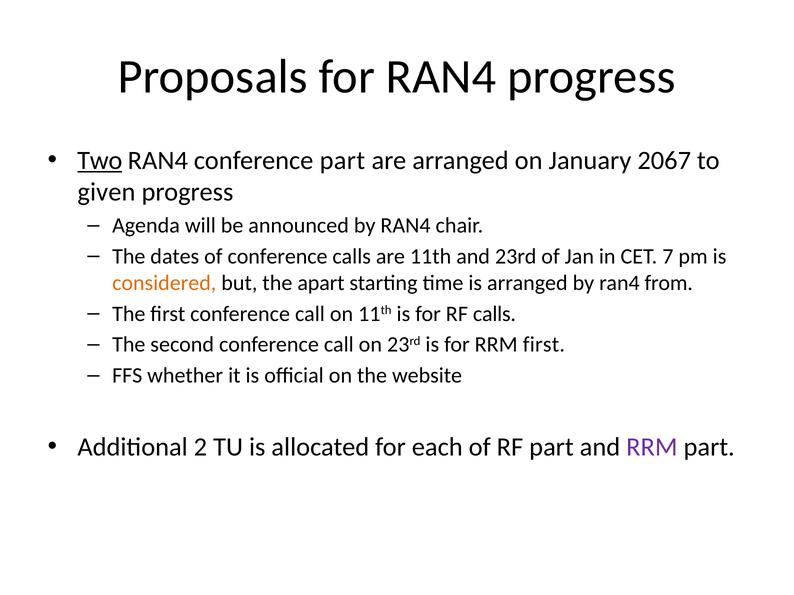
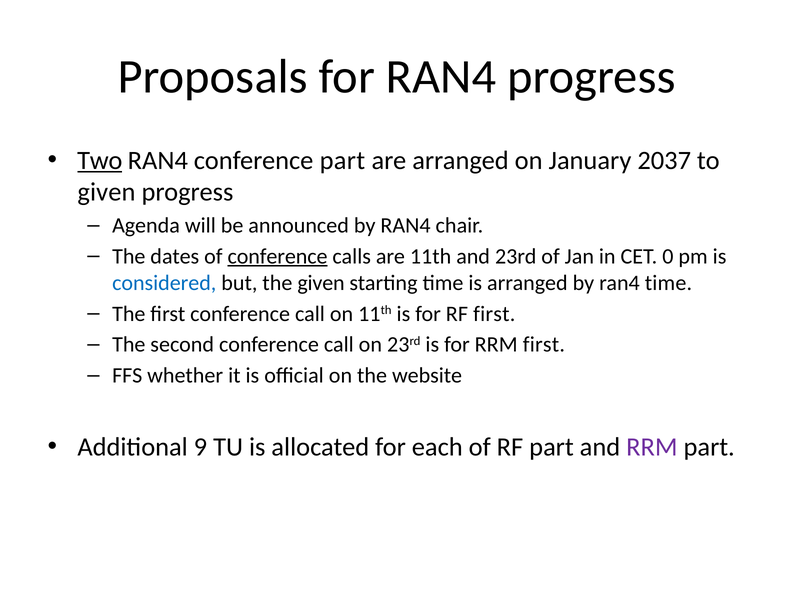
2067: 2067 -> 2037 (664, 161)
conference underline: none -> present (278, 257)
7: 7 -> 0 (668, 257)
considered colour: orange -> blue (164, 283)
the apart: apart -> given (321, 283)
ran4 from: from -> time (668, 283)
RF calls: calls -> first (494, 314)
2: 2 -> 9 (200, 448)
